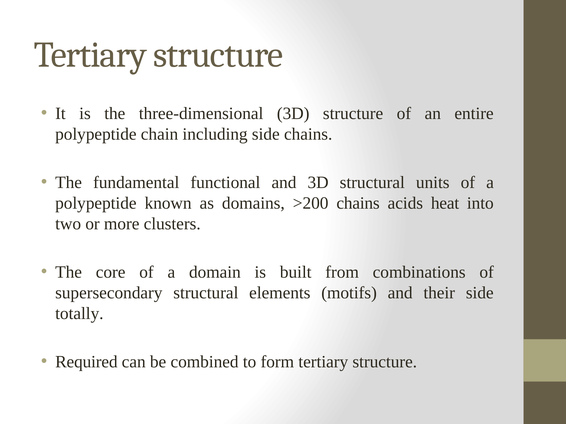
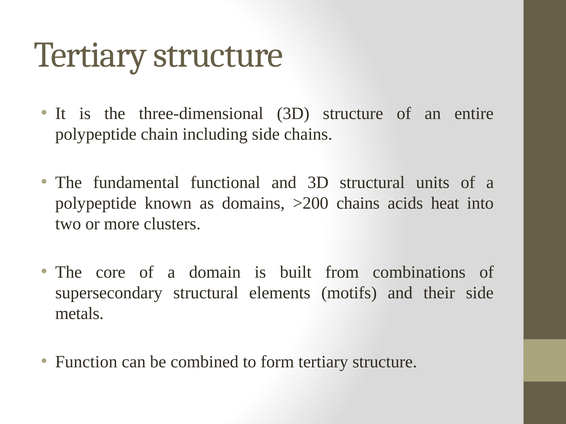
totally: totally -> metals (79, 314)
Required: Required -> Function (86, 362)
